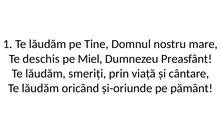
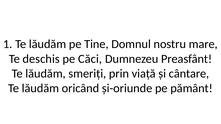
Miel: Miel -> Căci (90, 59)
